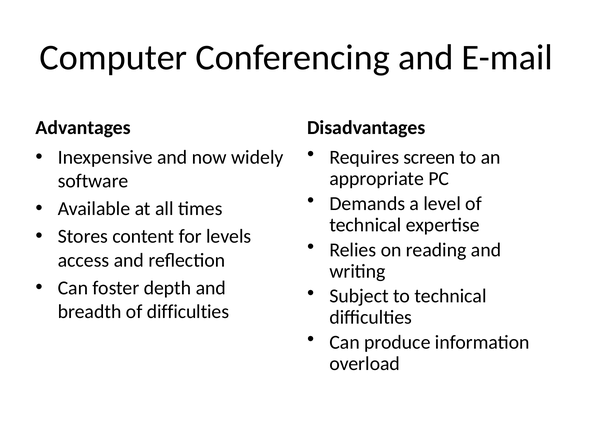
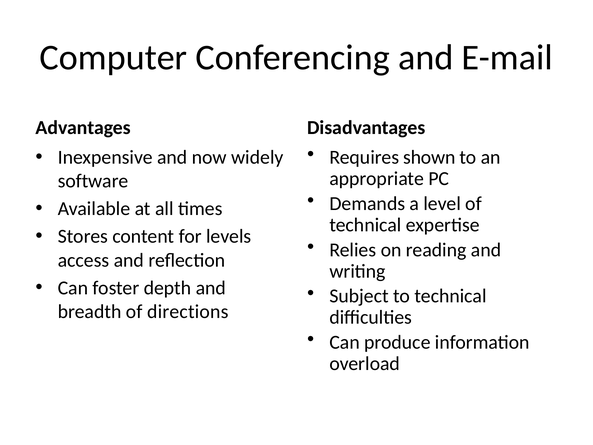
screen: screen -> shown (429, 157)
of difficulties: difficulties -> directions (188, 311)
